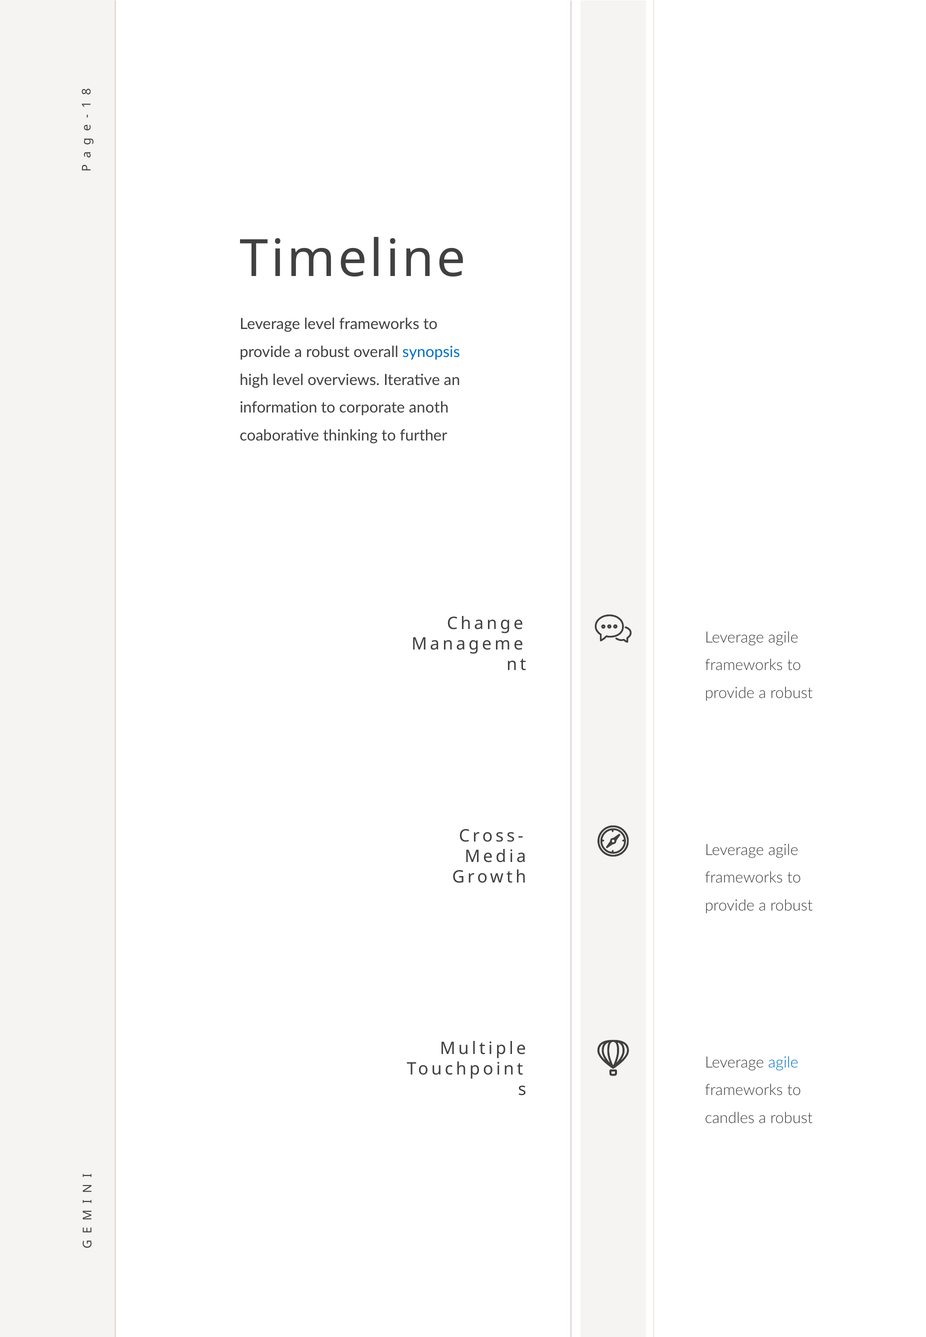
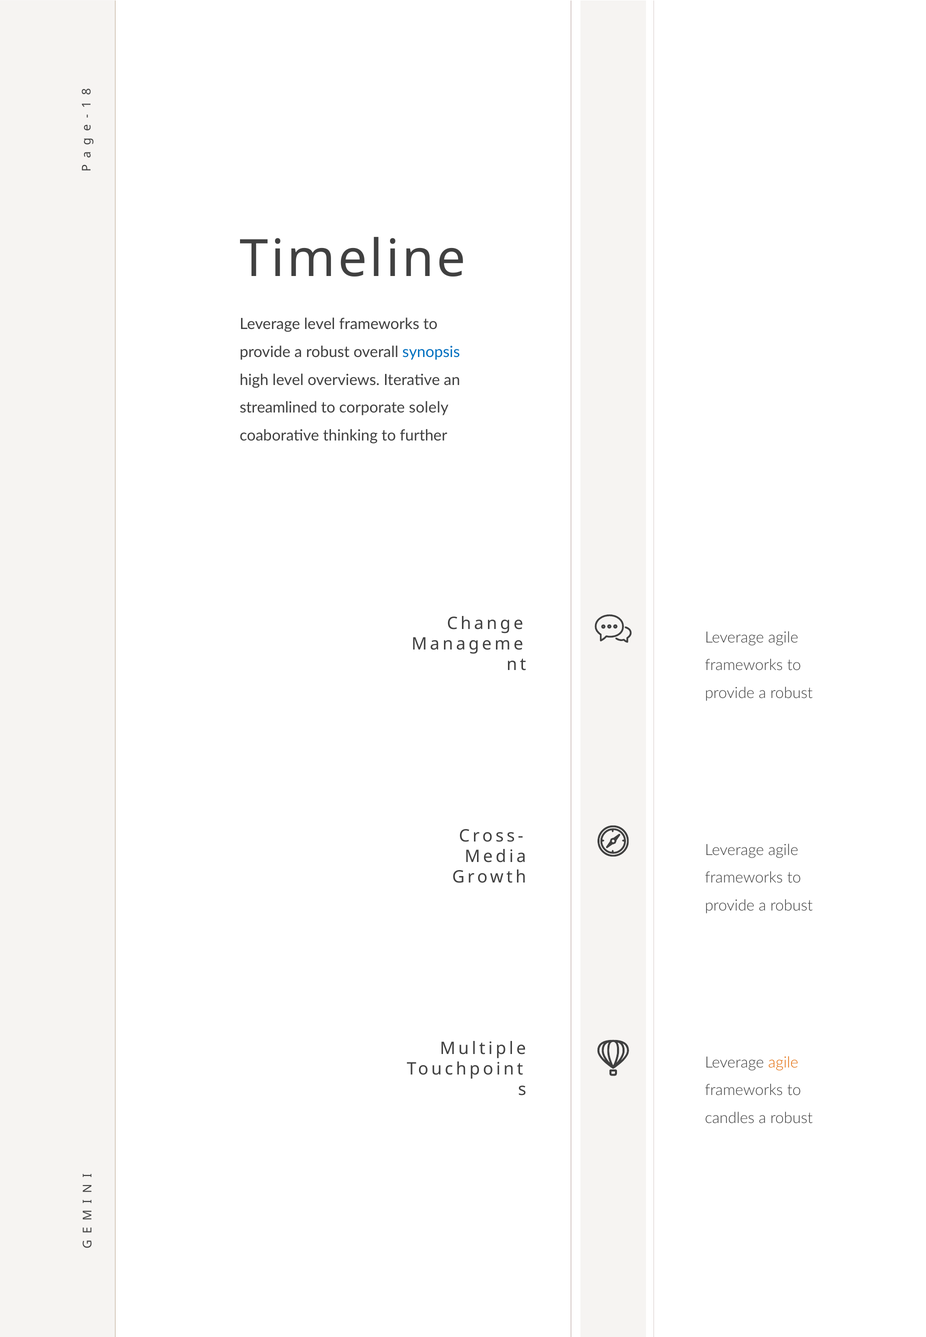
information: information -> streamlined (278, 408)
anoth: anoth -> solely (429, 408)
agile colour: blue -> orange (783, 1063)
